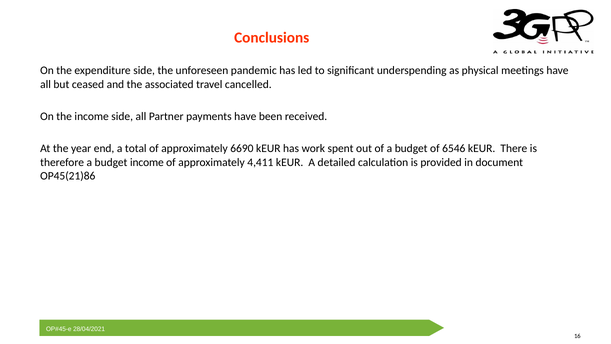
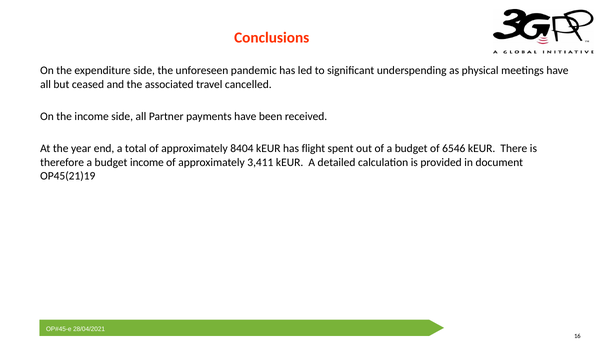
6690: 6690 -> 8404 (242, 148)
work: work -> flight (313, 148)
4,411: 4,411 -> 3,411 (260, 162)
OP45(21)86: OP45(21)86 -> OP45(21)19 (68, 176)
